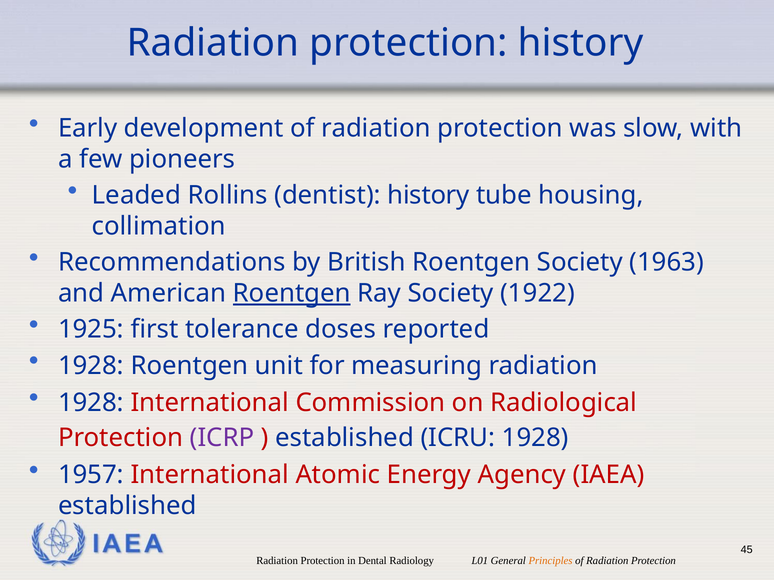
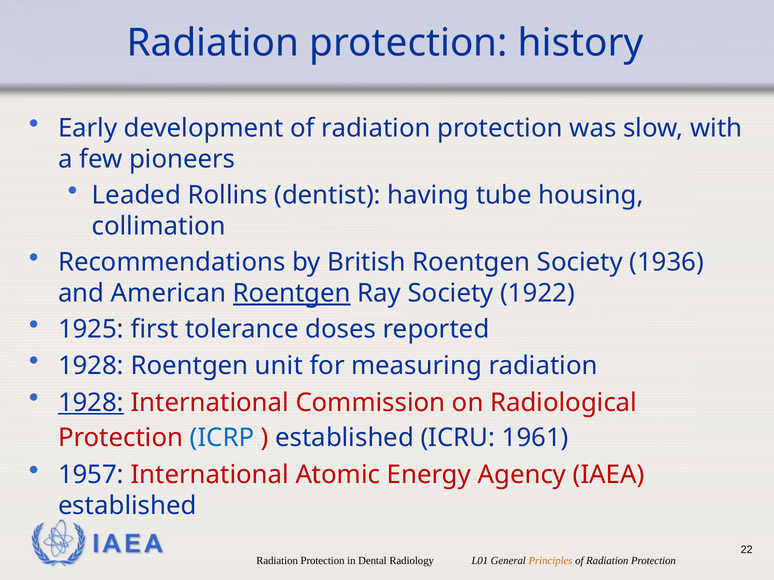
dentist history: history -> having (428, 196)
1963: 1963 -> 1936 (667, 263)
1928 underline: none -> present (91, 403)
ICRP colour: purple -> blue (222, 438)
ICRU 1928: 1928 -> 1961 (535, 438)
45: 45 -> 22 (747, 550)
